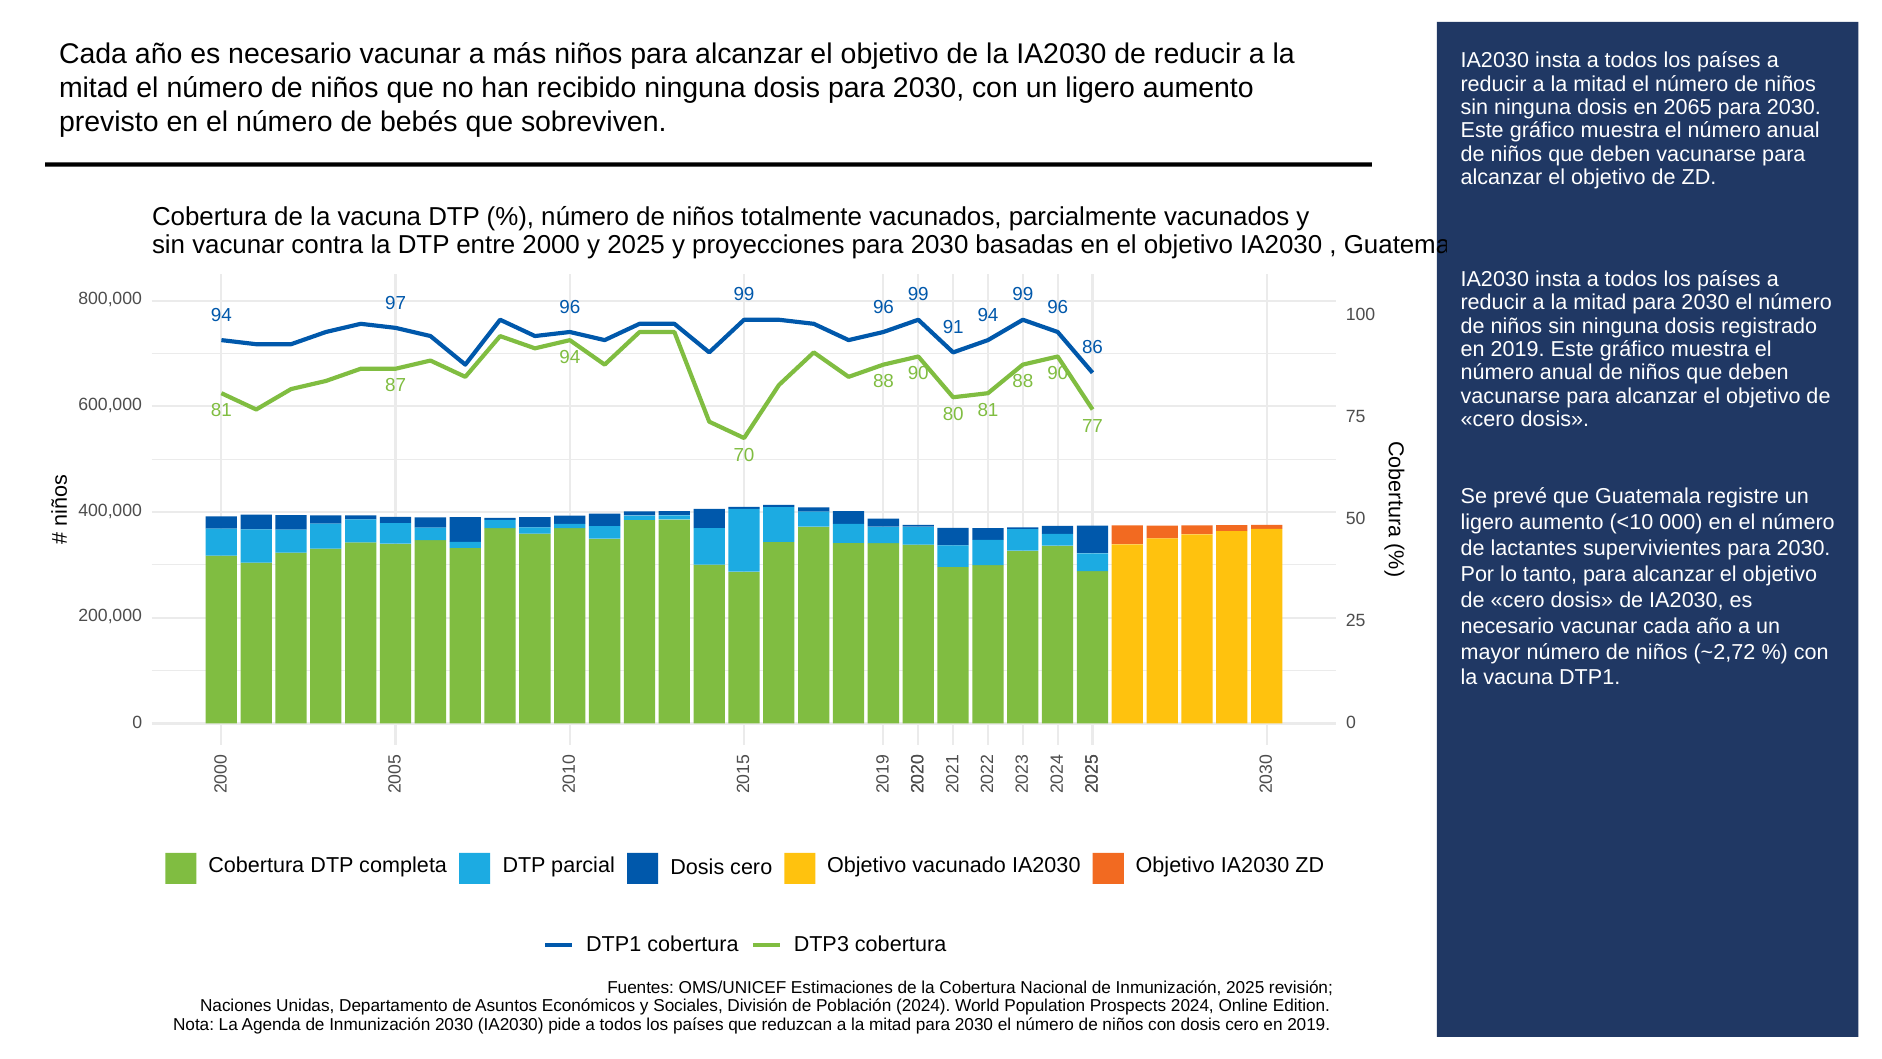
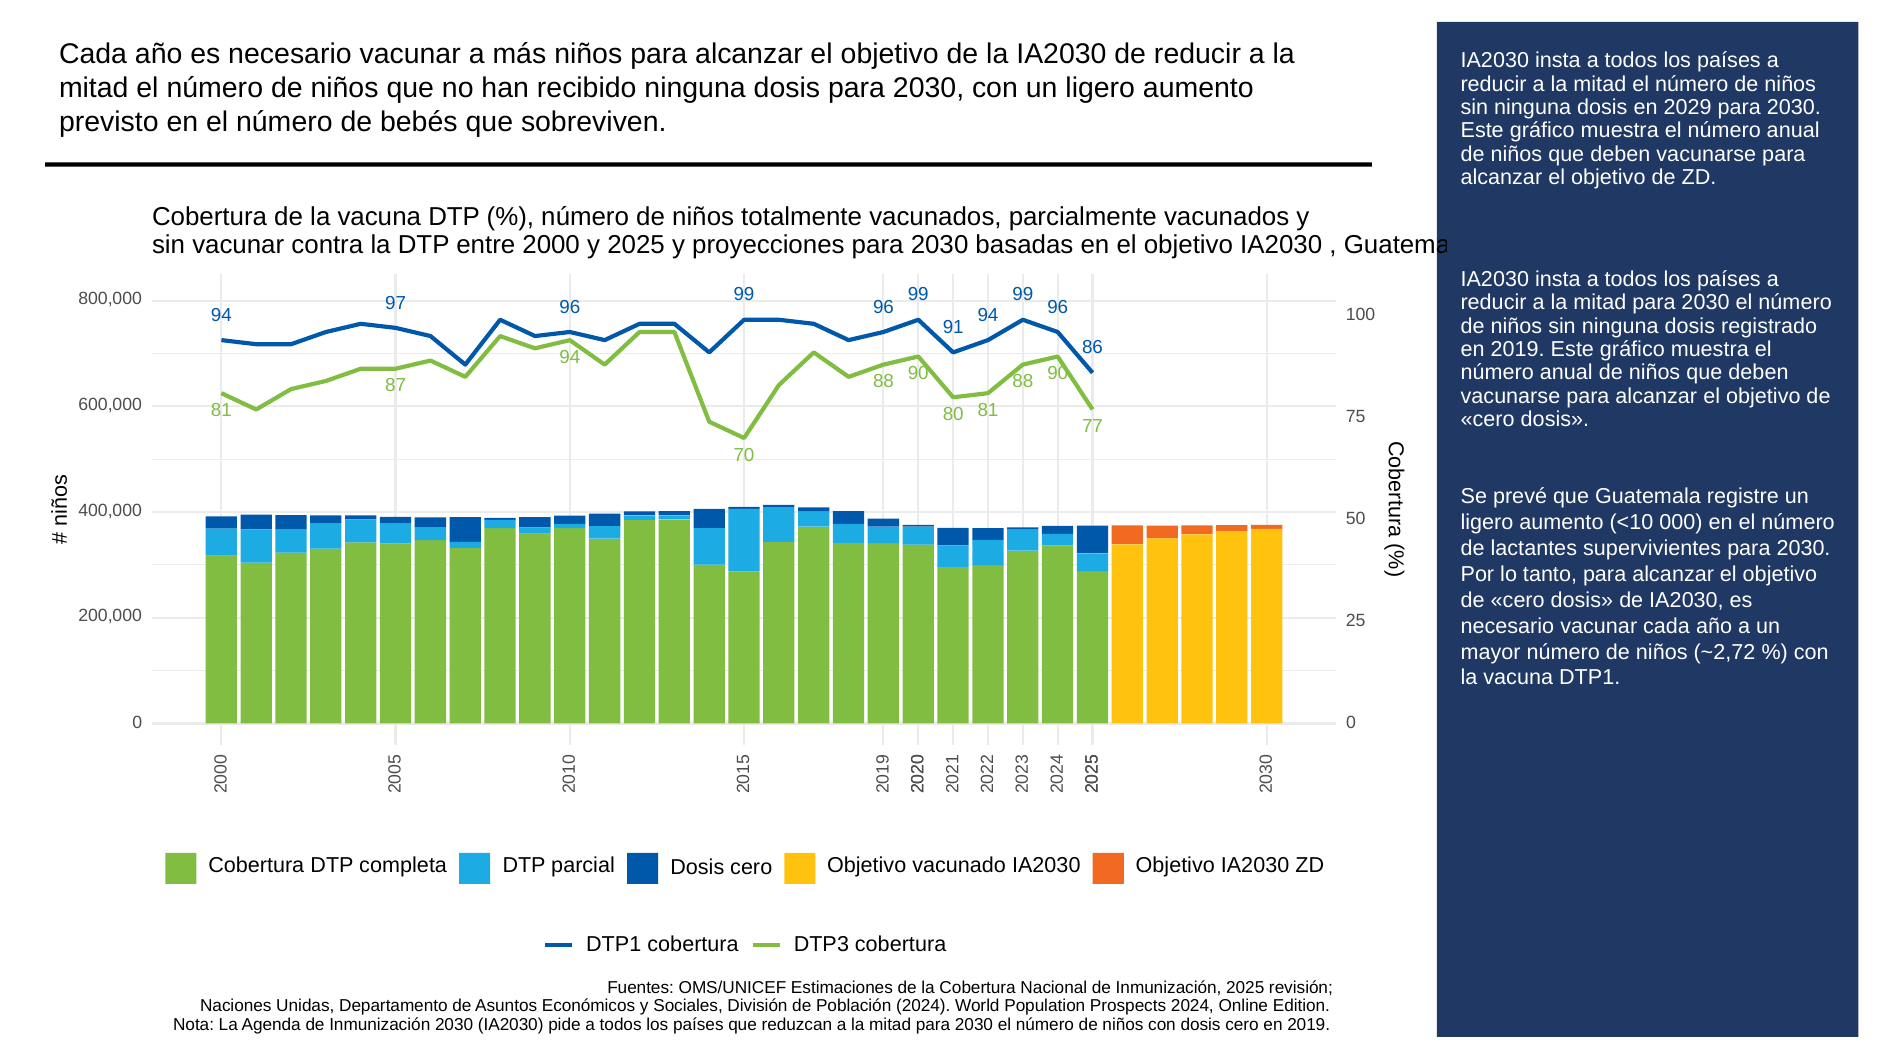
2065: 2065 -> 2029 (1688, 107)
